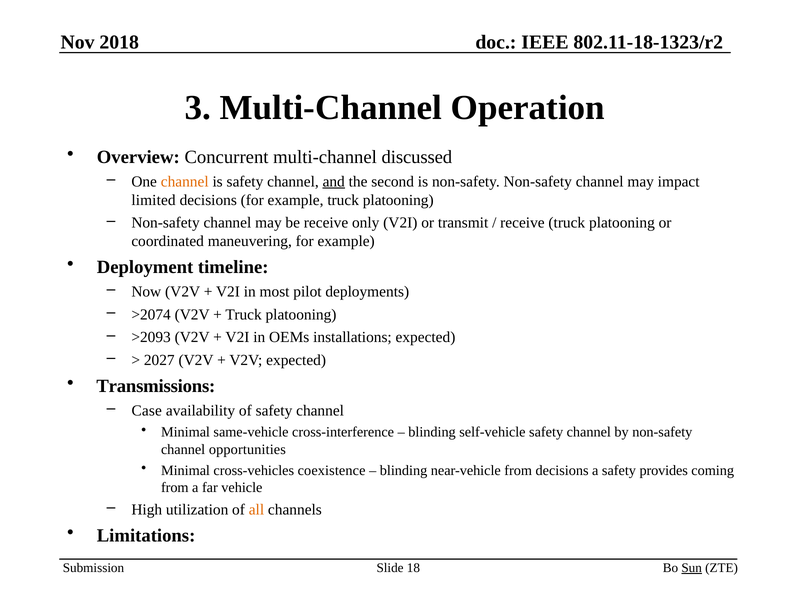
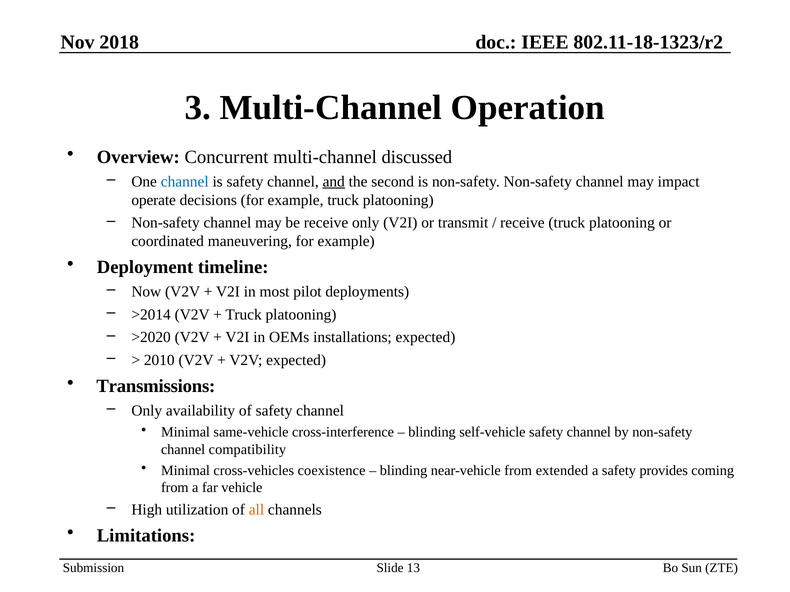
channel colour: orange -> blue (185, 182)
limited: limited -> operate (154, 200)
>2074: >2074 -> >2014 (151, 315)
>2093: >2093 -> >2020 (151, 338)
2027: 2027 -> 2010 (159, 360)
Case: Case -> Only (147, 411)
opportunities: opportunities -> compatibility (247, 450)
from decisions: decisions -> extended (562, 471)
18: 18 -> 13 (413, 568)
Sun underline: present -> none (692, 568)
